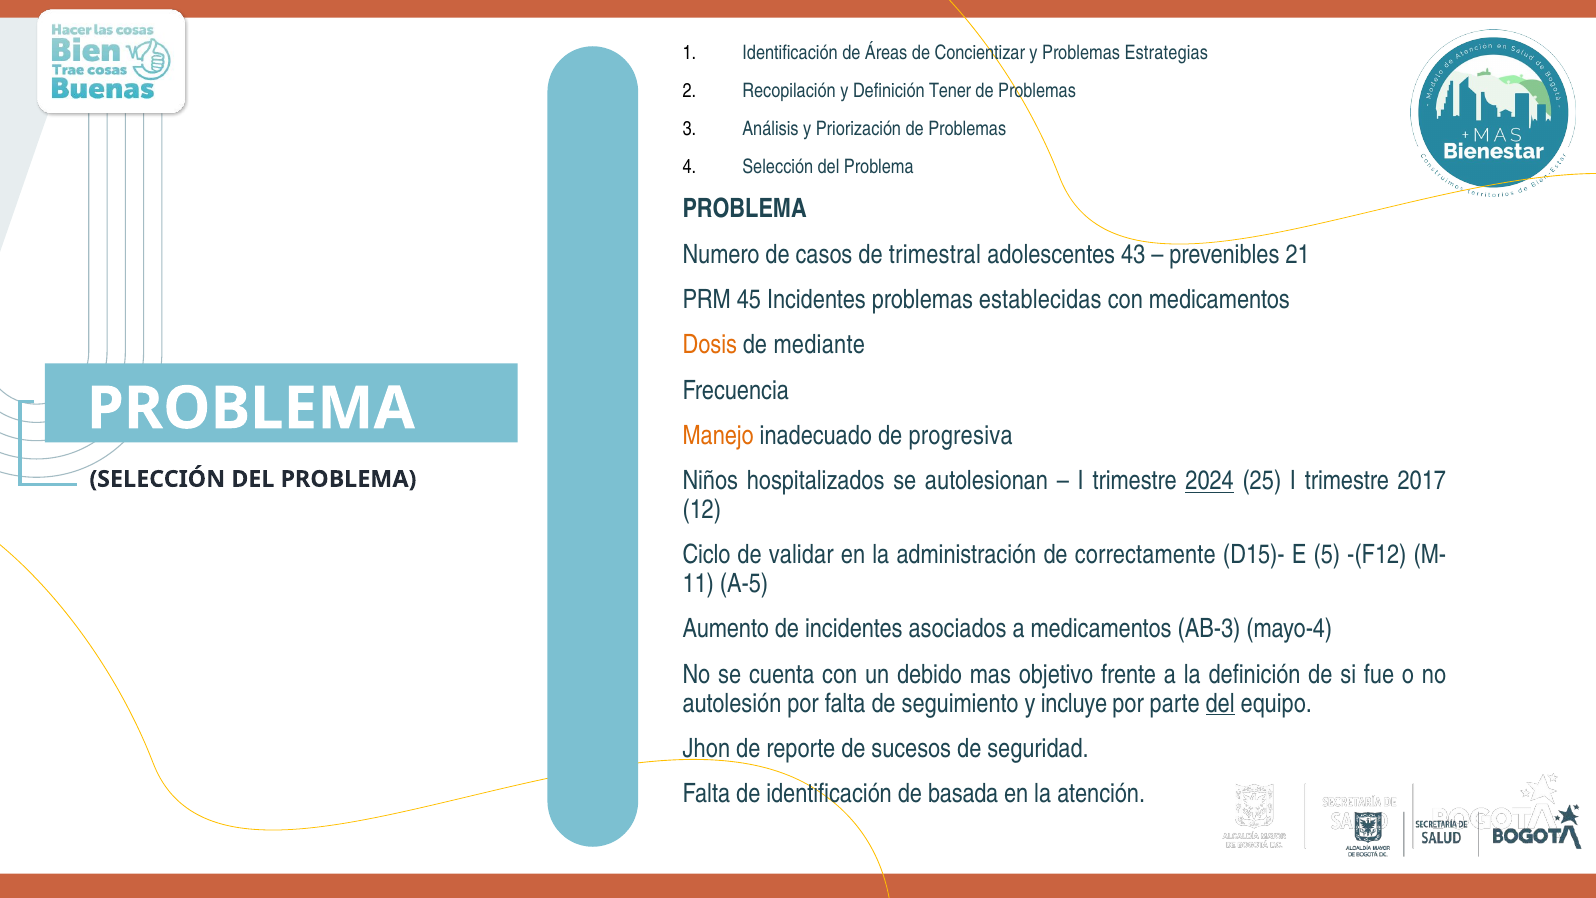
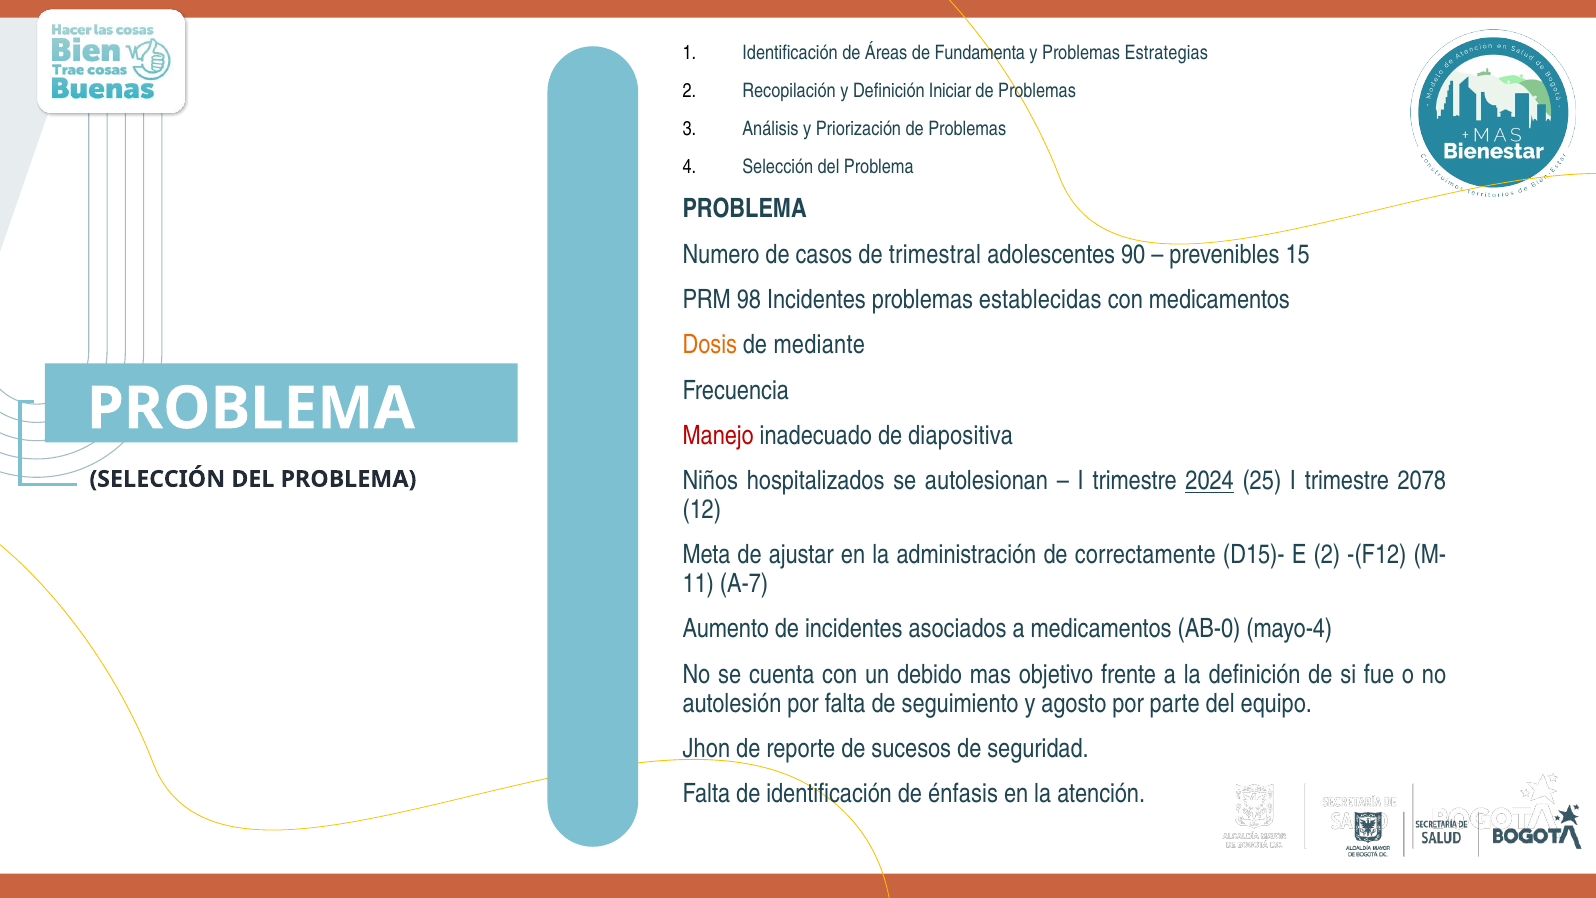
Concientizar: Concientizar -> Fundamenta (980, 53)
Tener: Tener -> Iniciar (950, 91)
43: 43 -> 90 (1133, 254)
21: 21 -> 15 (1298, 254)
45: 45 -> 98 (749, 300)
Manejo colour: orange -> red (718, 436)
progresiva: progresiva -> diapositiva (961, 436)
2017: 2017 -> 2078 (1422, 481)
Ciclo: Ciclo -> Meta (707, 555)
validar: validar -> ajustar (801, 555)
E 5: 5 -> 2 (1327, 555)
A-5: A-5 -> A-7 (744, 584)
AB-3: AB-3 -> AB-0 (1209, 629)
incluye: incluye -> agosto (1074, 703)
del underline: present -> none (1220, 703)
basada: basada -> énfasis (963, 794)
